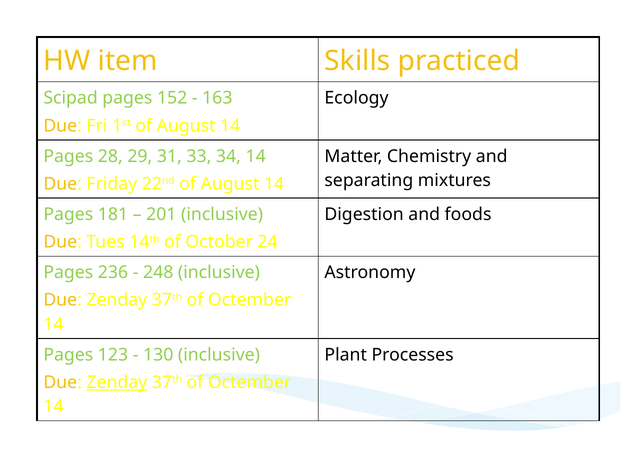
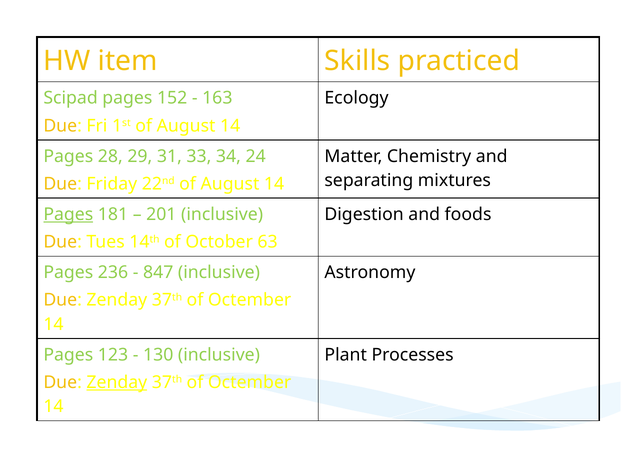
34 14: 14 -> 24 (256, 156)
Pages underline: none -> present (68, 214)
24: 24 -> 63 (268, 242)
248: 248 -> 847 (158, 273)
